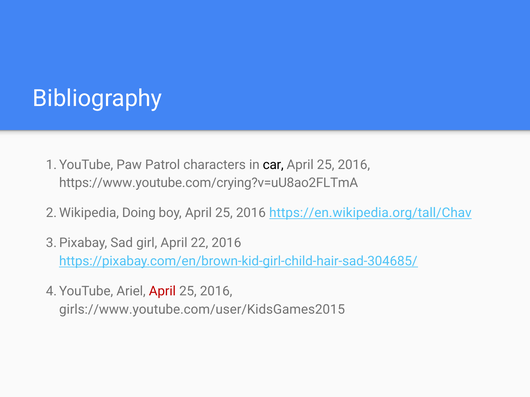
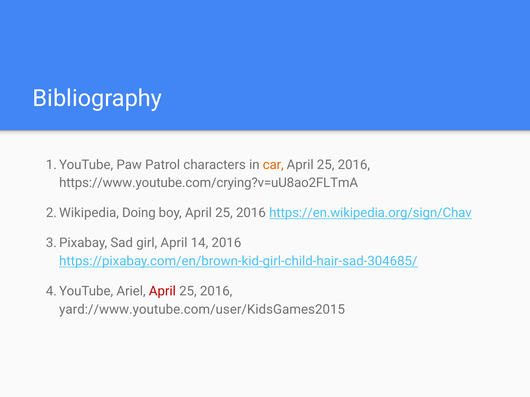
car colour: black -> orange (273, 165)
https://en.wikipedia.org/tall/Chav: https://en.wikipedia.org/tall/Chav -> https://en.wikipedia.org/sign/Chav (370, 213)
22: 22 -> 14 (199, 243)
girls://www.youtube.com/user/KidsGames2015: girls://www.youtube.com/user/KidsGames2015 -> yard://www.youtube.com/user/KidsGames2015 (202, 310)
